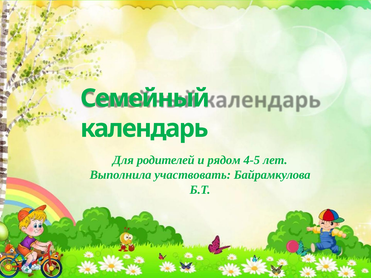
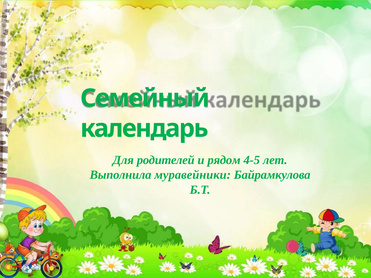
участвовать: участвовать -> муравейники (193, 175)
